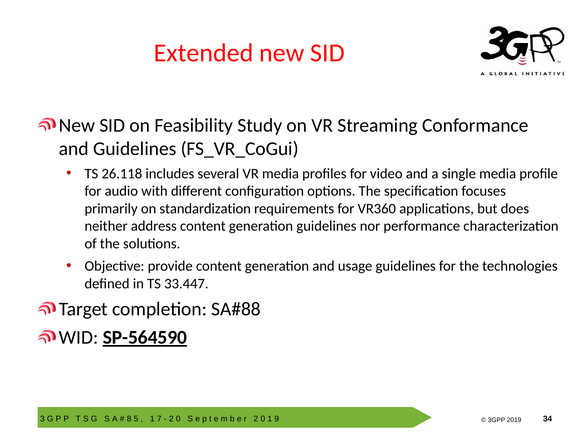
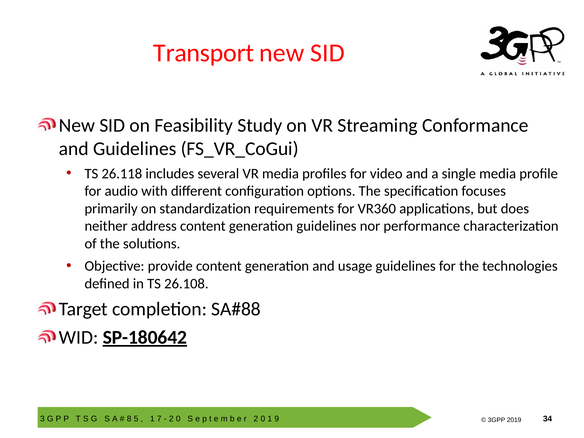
Extended: Extended -> Transport (204, 53)
33.447: 33.447 -> 26.108 (186, 284)
SP-564590: SP-564590 -> SP-180642 (145, 337)
